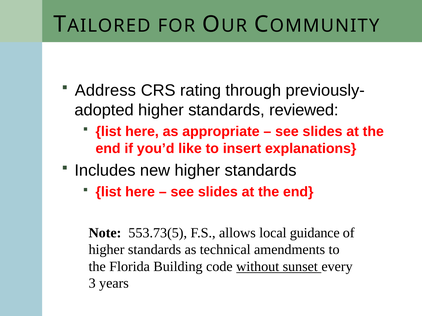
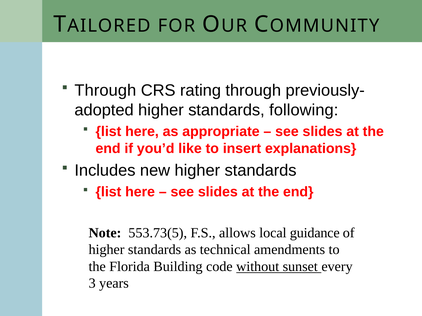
Address: Address -> Through (105, 90)
reviewed: reviewed -> following (304, 110)
